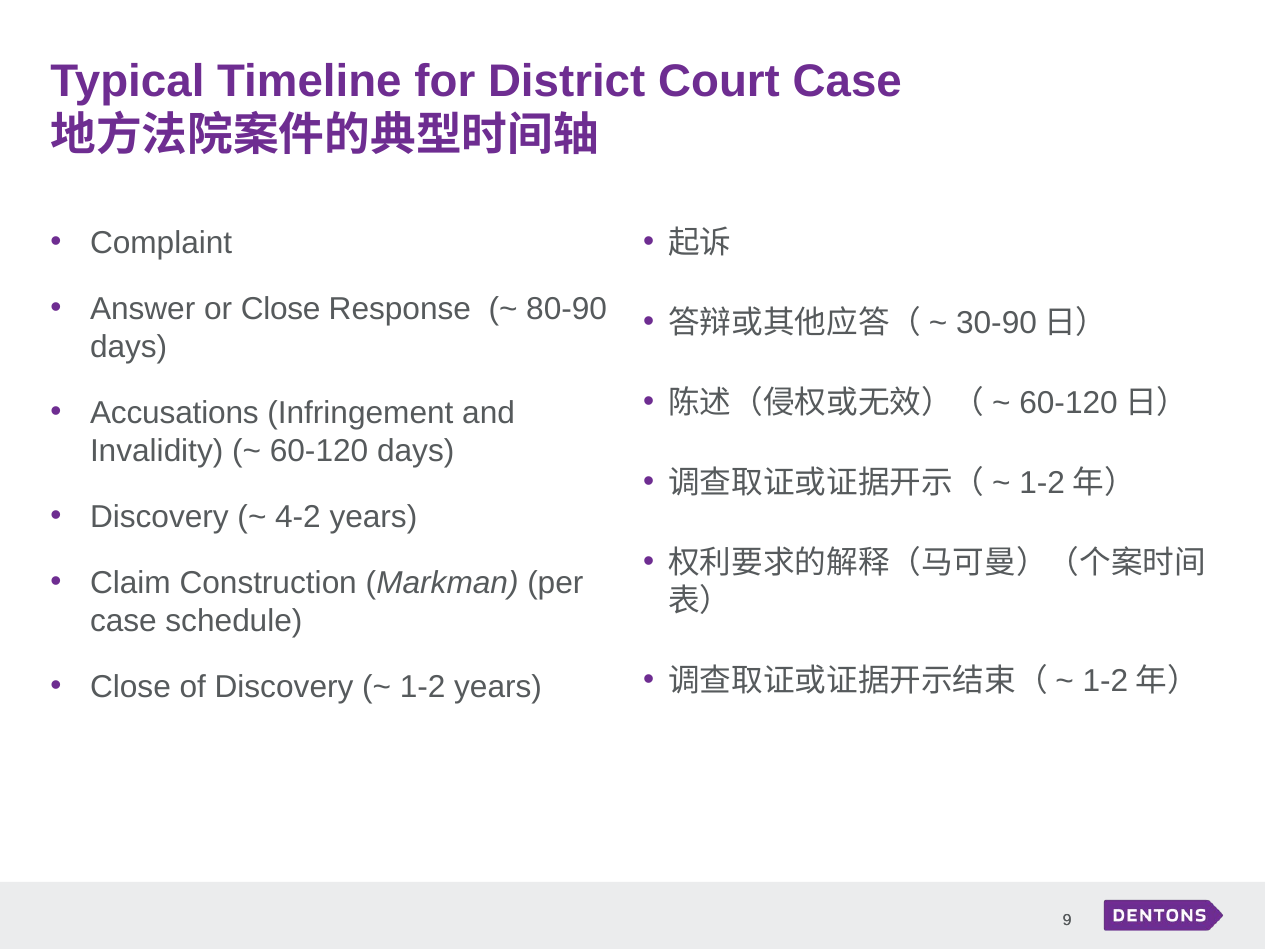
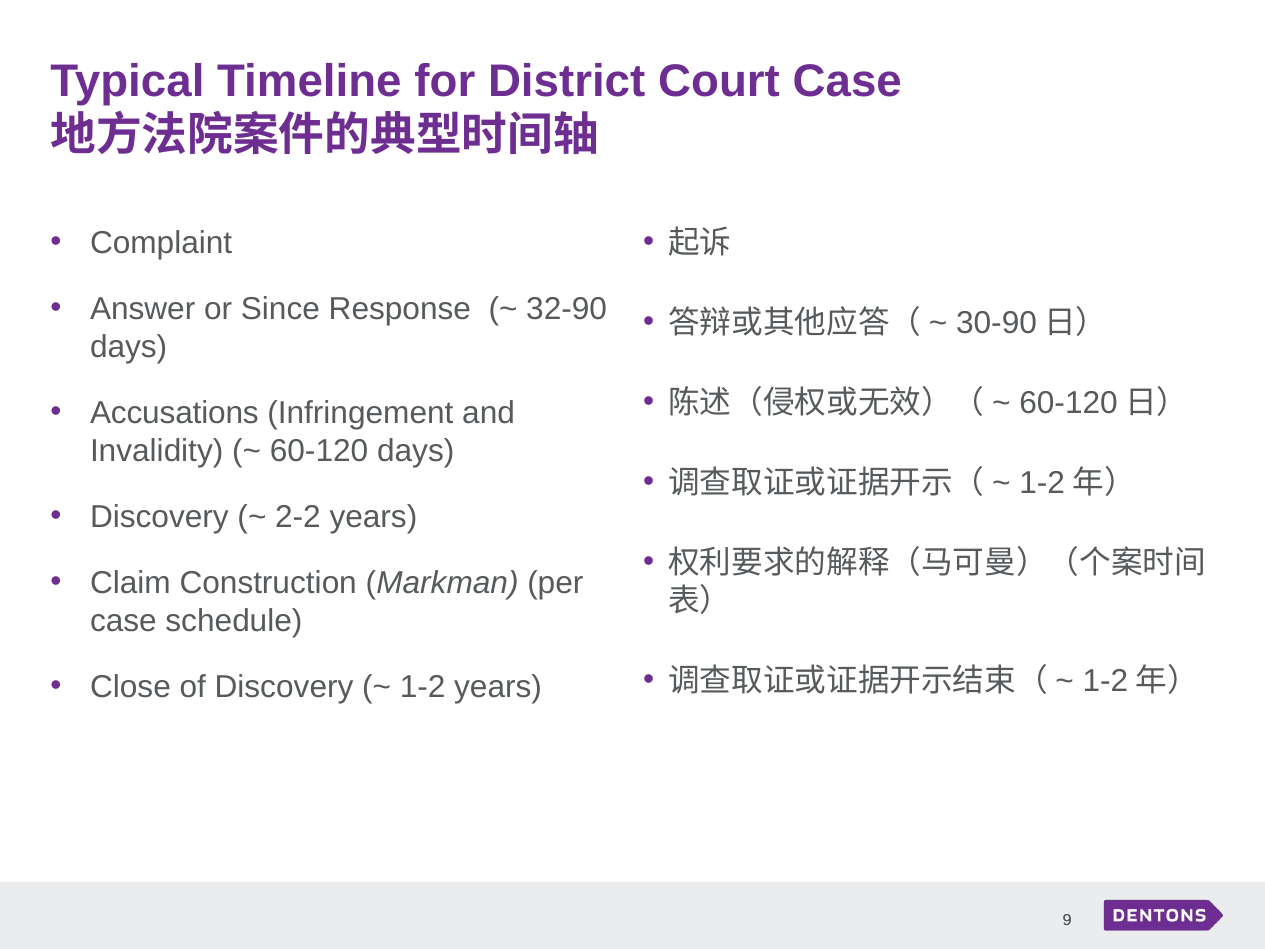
or Close: Close -> Since (280, 309)
80-90: 80-90 -> 32-90 (567, 309)
4-2: 4-2 -> 2-2 (298, 517)
